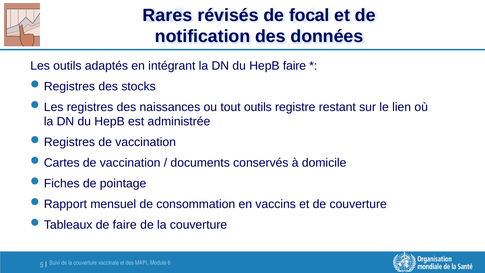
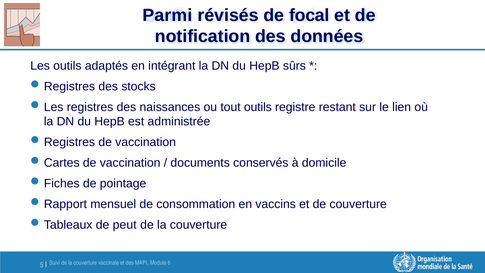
Rares: Rares -> Parmi (168, 15)
HepB faire: faire -> sûrs (294, 66)
de faire: faire -> peut (125, 225)
